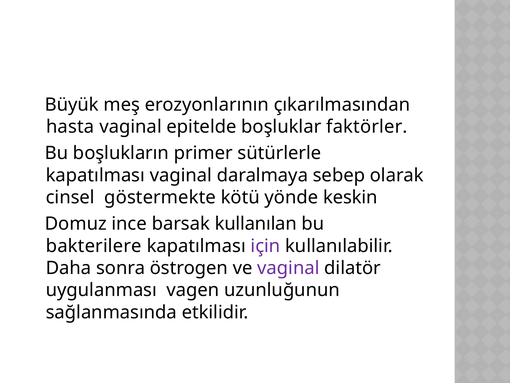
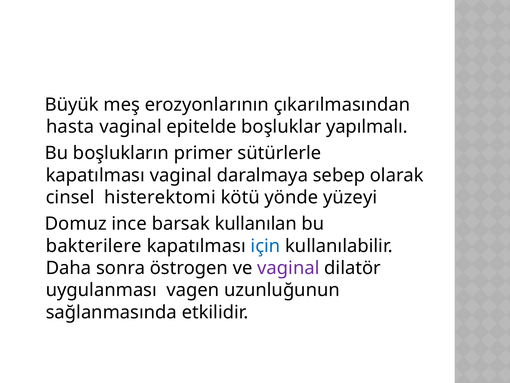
faktörler: faktörler -> yapılmalı (367, 127)
göstermekte: göstermekte -> histerektomi (160, 197)
keskin: keskin -> yüzeyi (350, 197)
için colour: purple -> blue (265, 246)
